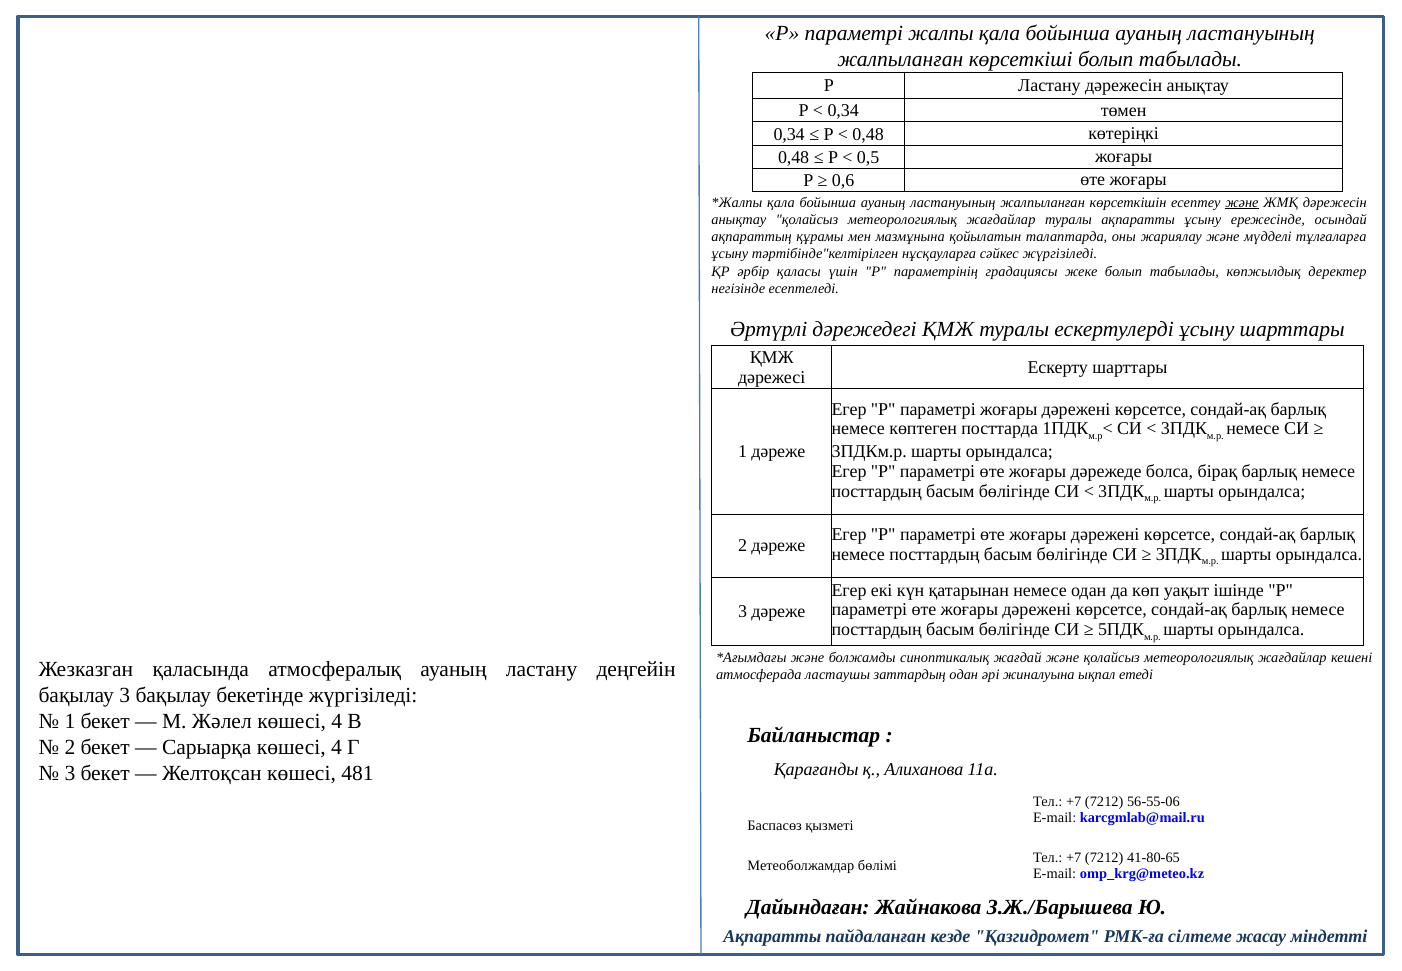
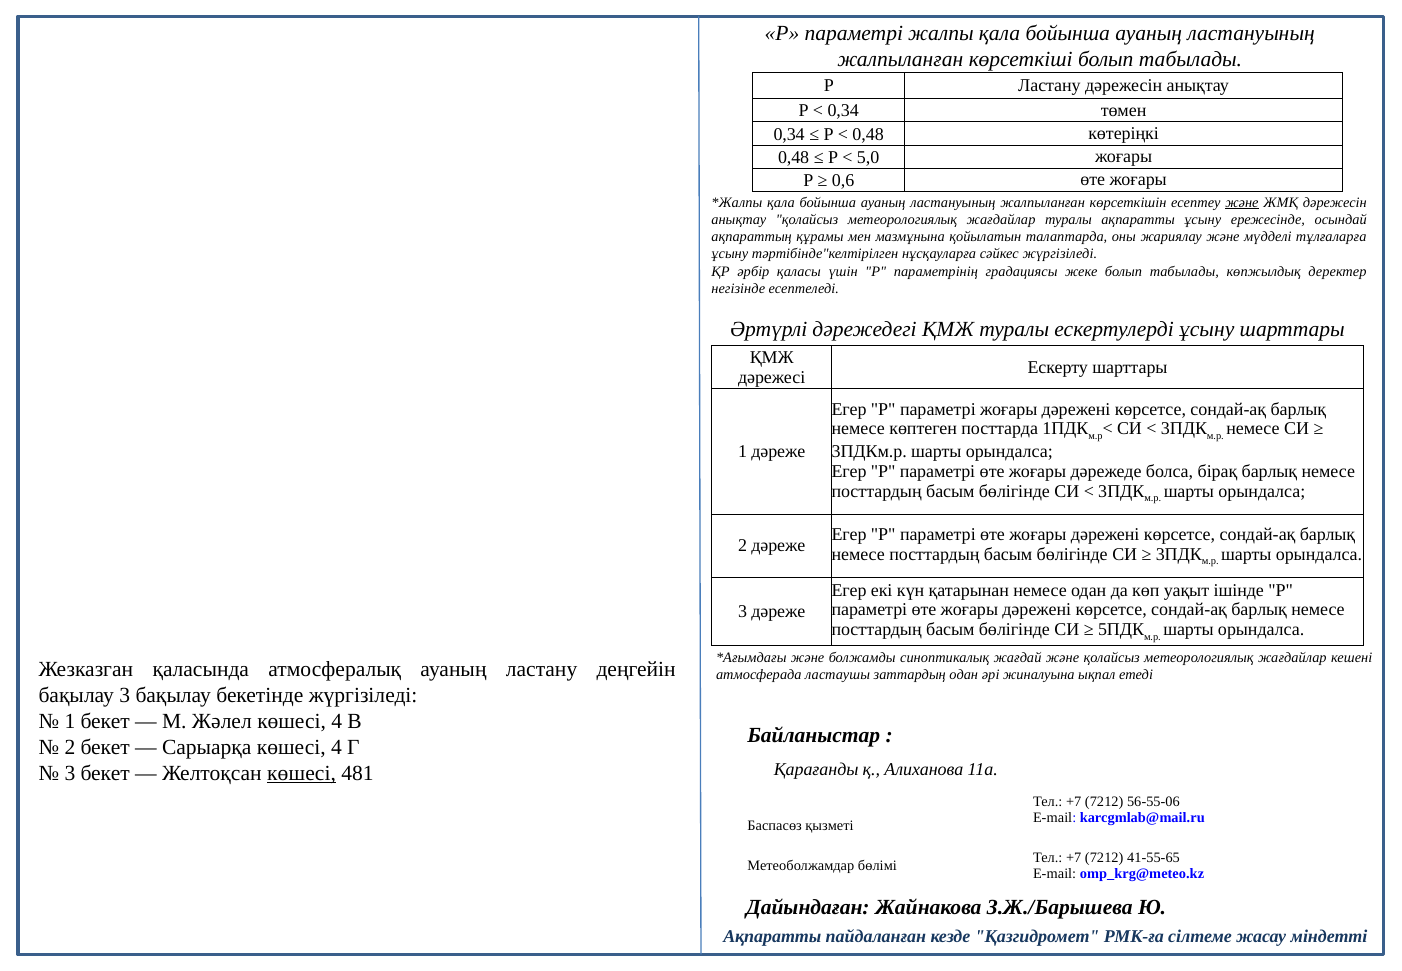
0,5: 0,5 -> 5,0 (868, 157)
көшесі underline: none -> present (302, 773)
41-80-65: 41-80-65 -> 41-55-65 (1154, 857)
